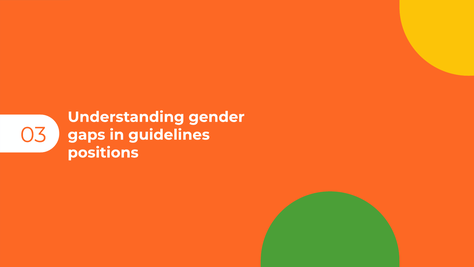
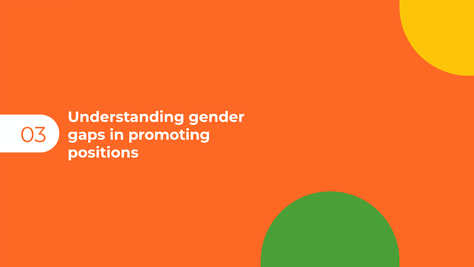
guidelines: guidelines -> promoting (169, 135)
